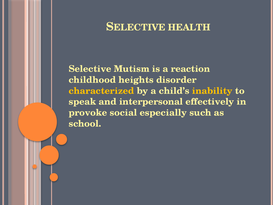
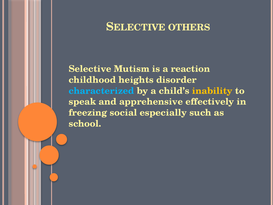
HEALTH: HEALTH -> OTHERS (189, 27)
characterized colour: yellow -> light blue (101, 91)
interpersonal: interpersonal -> apprehensive (151, 102)
provoke: provoke -> freezing (88, 113)
